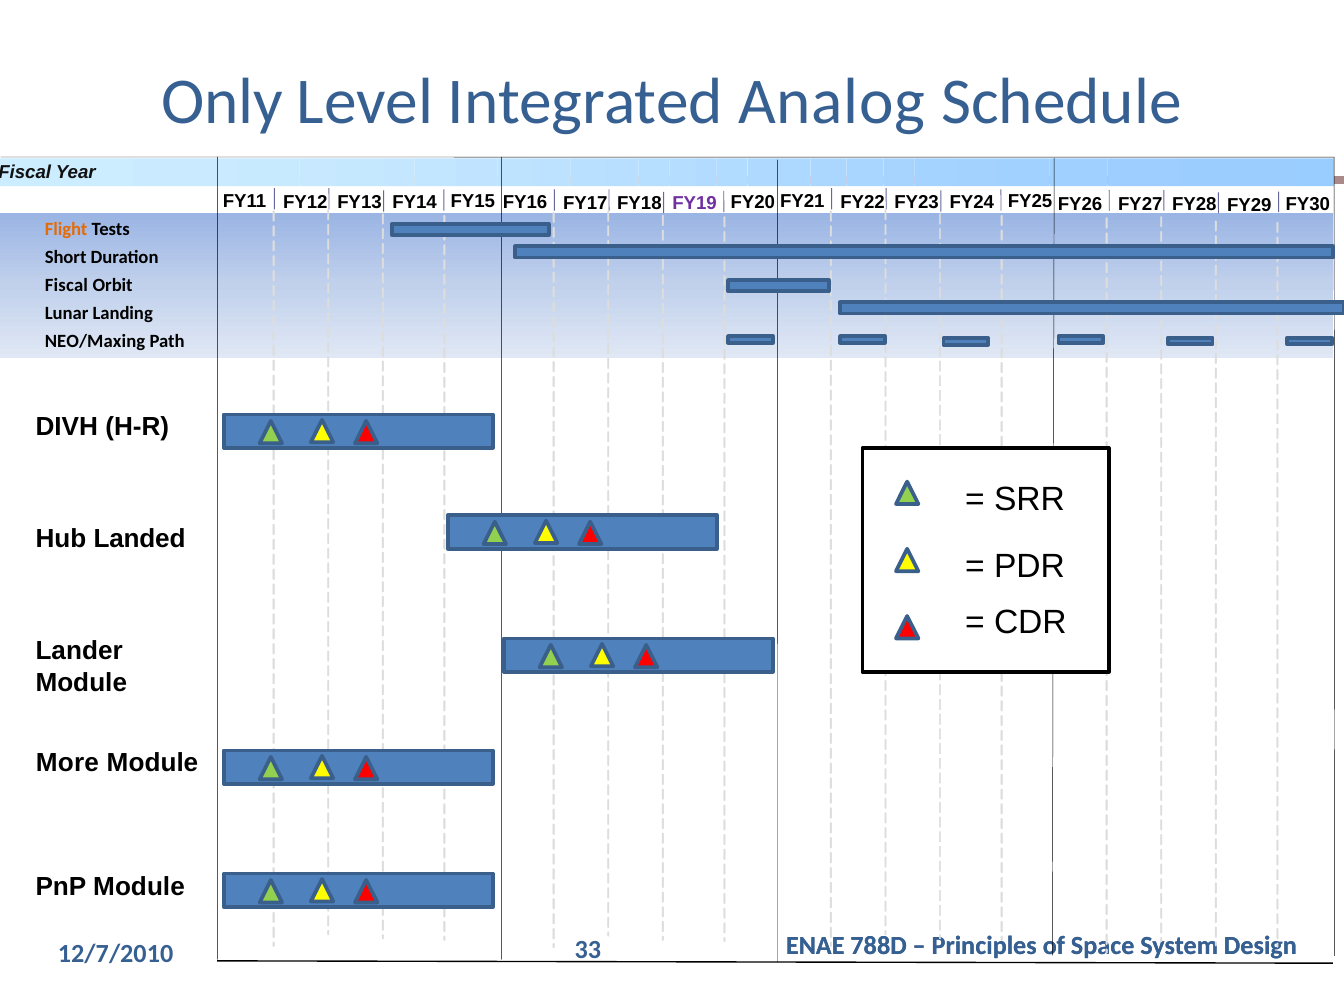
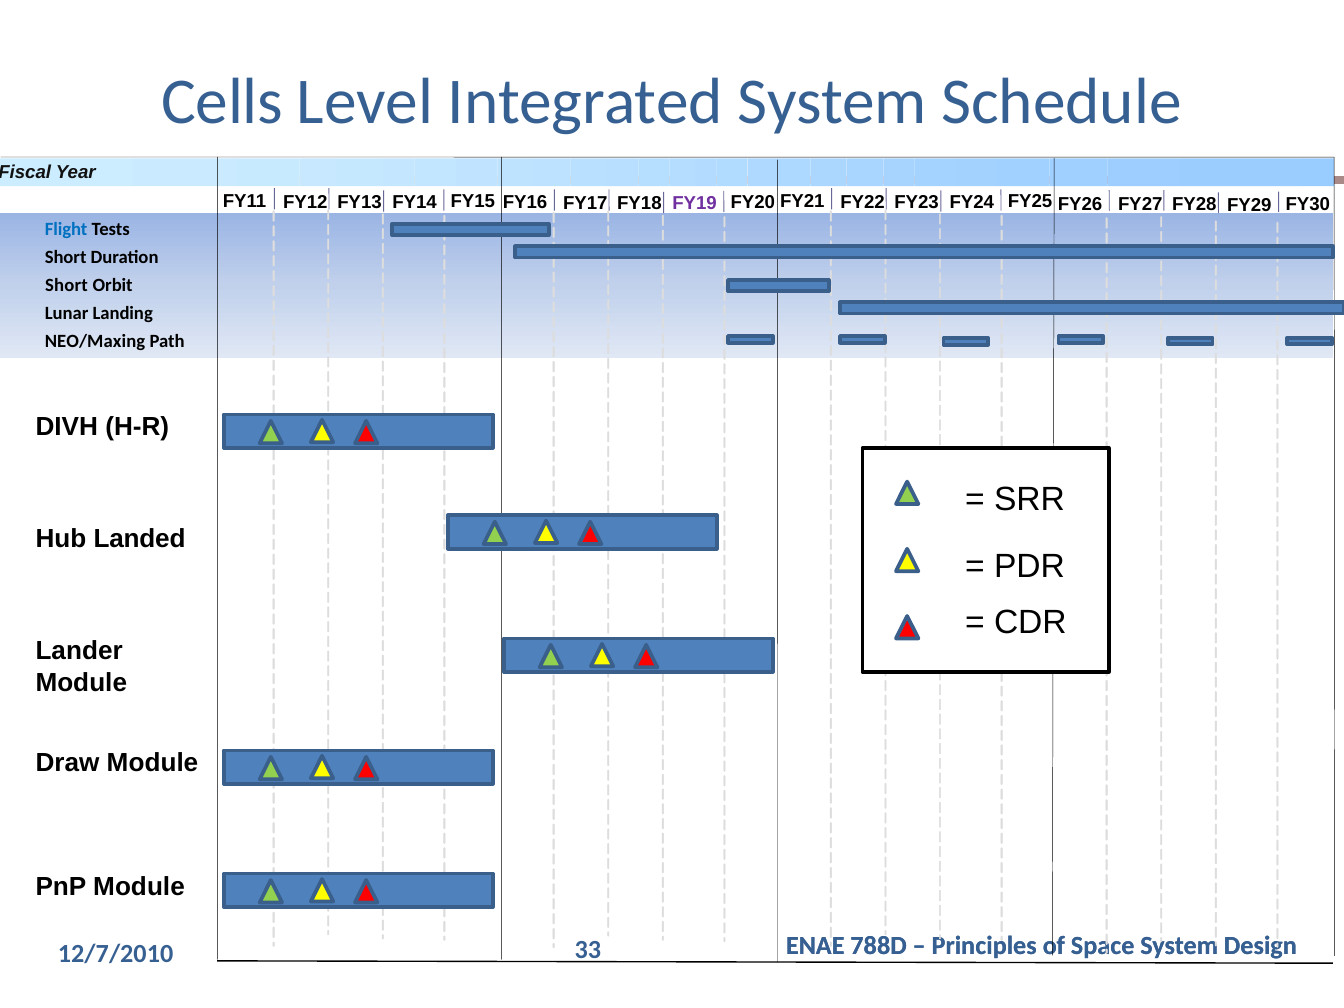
Only: Only -> Cells (222, 102)
Integrated Analog: Analog -> System (832, 102)
Flight colour: orange -> blue (66, 230)
Fiscal: Fiscal -> Short (67, 286)
More: More -> Draw (68, 763)
